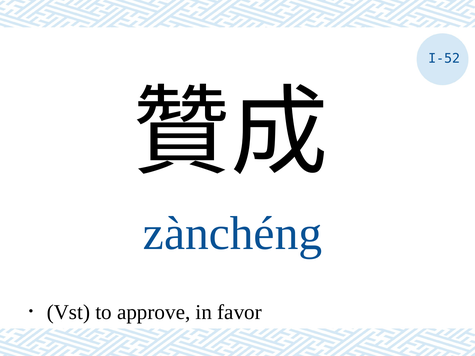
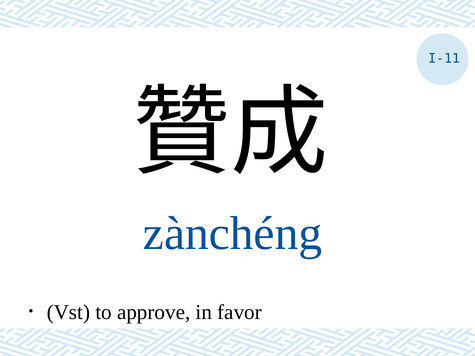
I-52: I-52 -> I-11 (444, 59)
